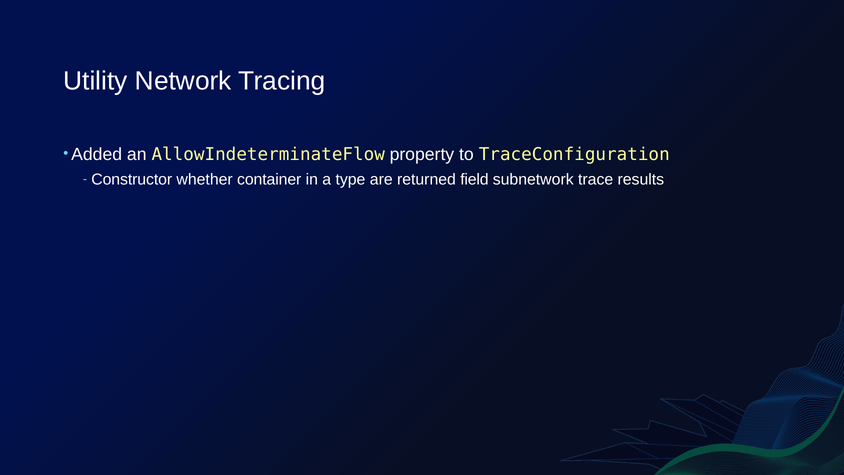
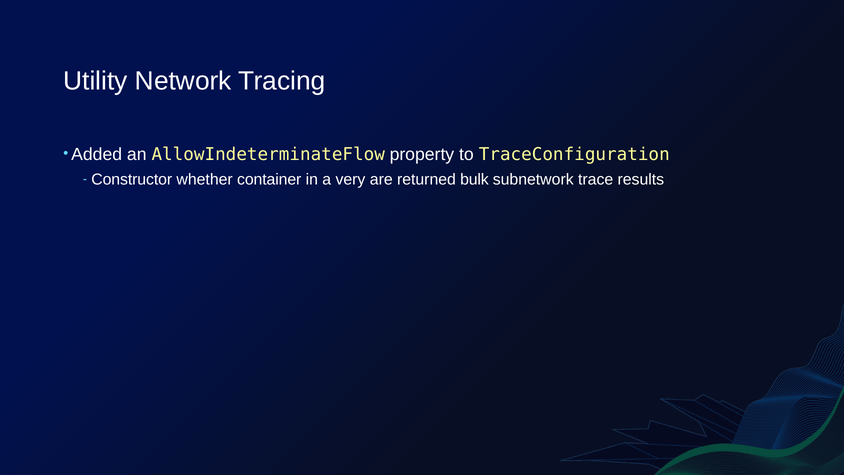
type: type -> very (350, 179)
field: field -> bulk (474, 179)
